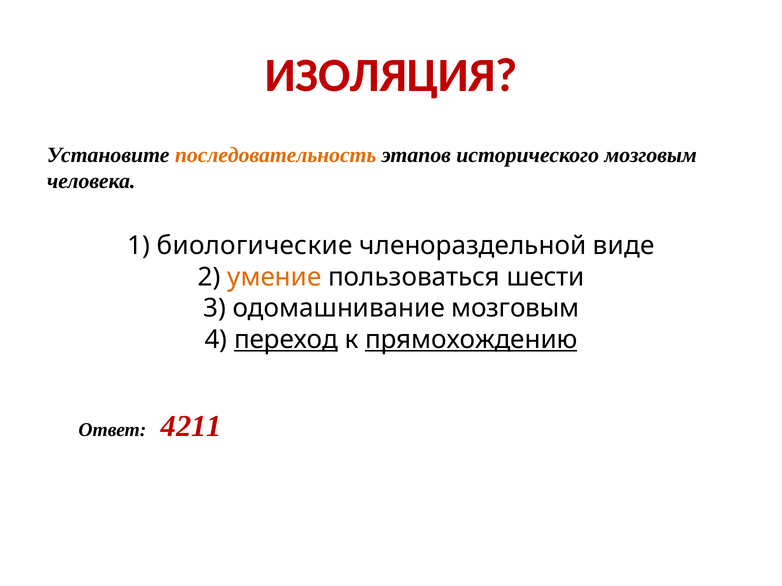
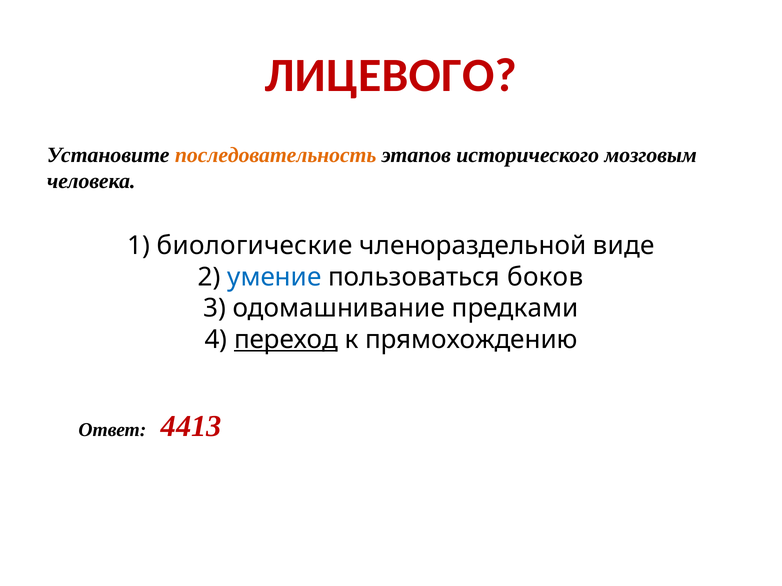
ИЗОЛЯЦИЯ: ИЗОЛЯЦИЯ -> ЛИЦЕВОГО (391, 76)
умение colour: orange -> blue (274, 277)
шести: шести -> боков (545, 277)
одомашнивание мозговым: мозговым -> предками (515, 309)
прямохождению underline: present -> none (471, 340)
4211: 4211 -> 4413 (191, 427)
